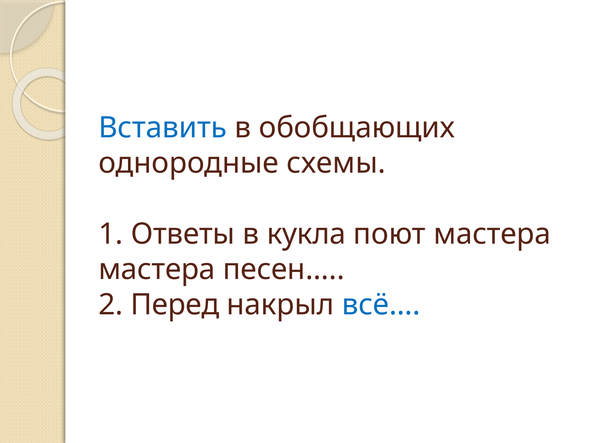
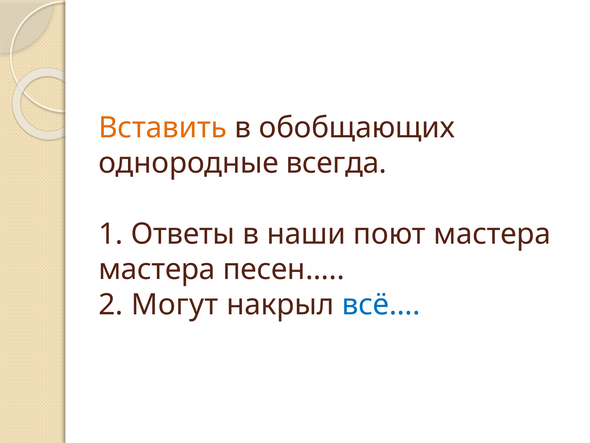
Вставить colour: blue -> orange (163, 128)
схемы: схемы -> всегда (336, 163)
кукла: кукла -> наши (306, 234)
Перед: Перед -> Могут (175, 305)
